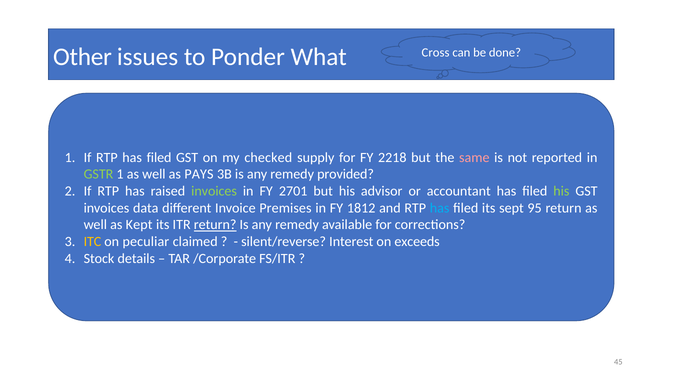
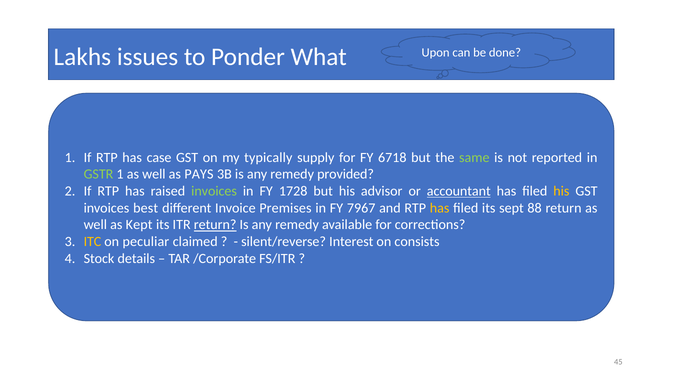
Other: Other -> Lakhs (82, 57)
Cross: Cross -> Upon (436, 53)
If RTP has filed: filed -> case (159, 157)
checked: checked -> typically (268, 157)
2218: 2218 -> 6718 (392, 157)
same colour: pink -> light green (474, 157)
2701: 2701 -> 1728 (293, 191)
accountant underline: none -> present (459, 191)
his colour: light green -> yellow (561, 191)
data: data -> best (146, 208)
1812: 1812 -> 7967 (361, 208)
has colour: light blue -> yellow (440, 208)
95: 95 -> 88 (535, 208)
exceeds: exceeds -> consists (417, 242)
